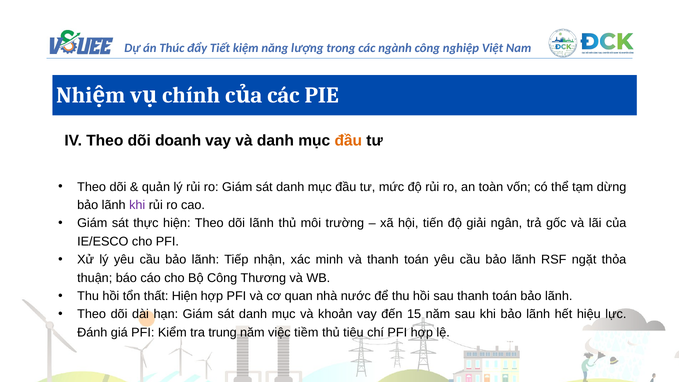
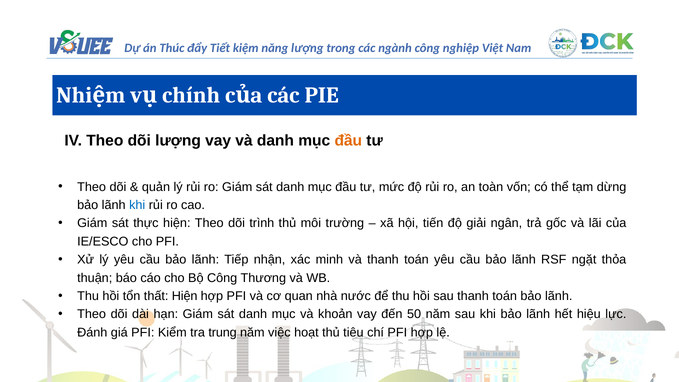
dõi doanh: doanh -> lượng (178, 141)
khi colour: purple -> blue (137, 205)
dõi lãnh: lãnh -> trình (262, 223)
15: 15 -> 50 (414, 314)
tiềm: tiềm -> hoạt (306, 332)
